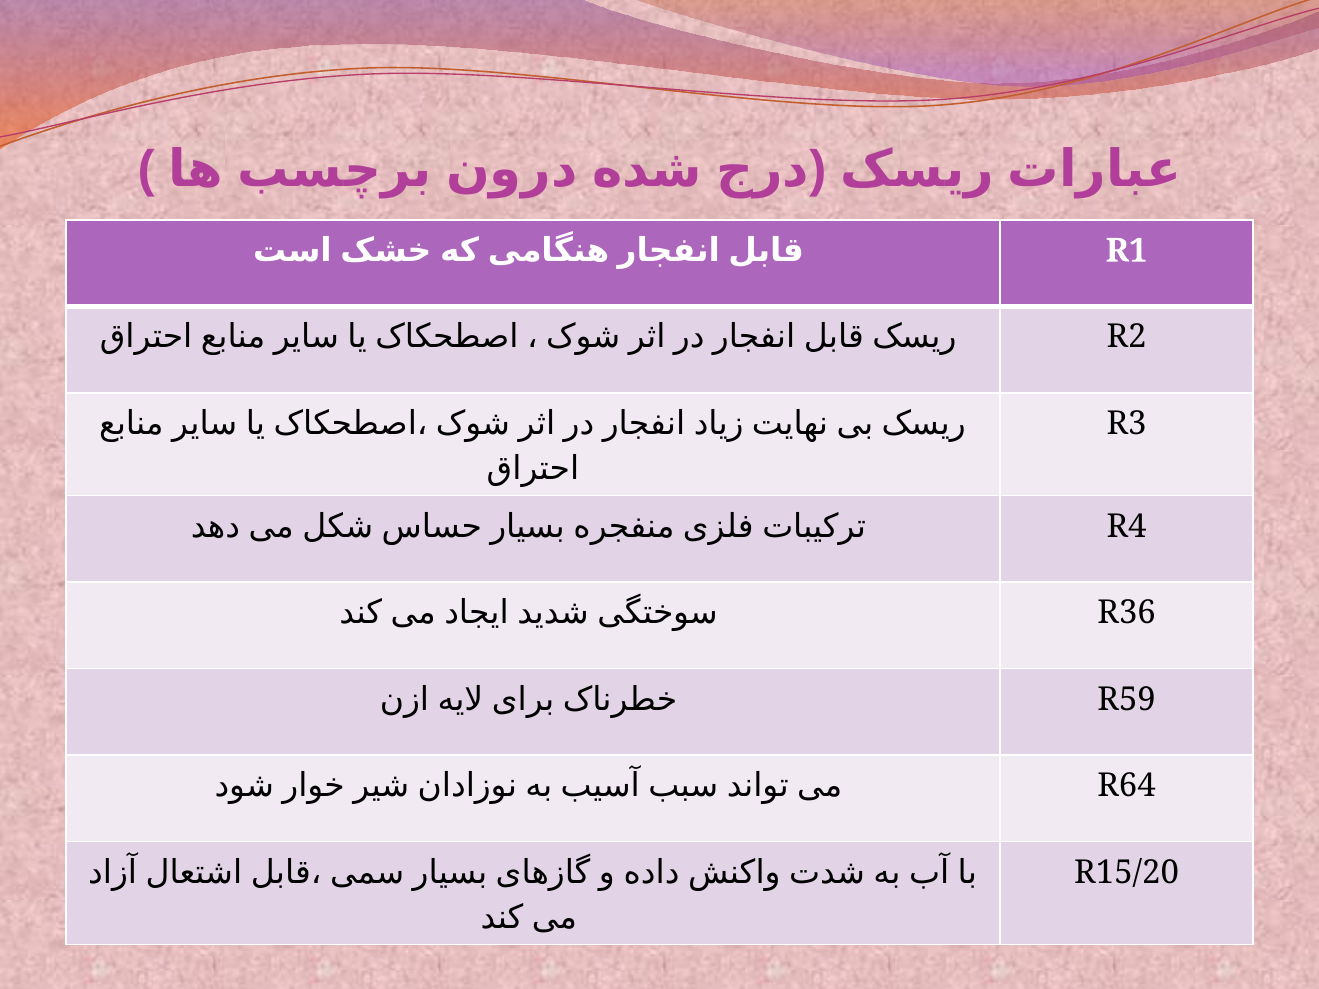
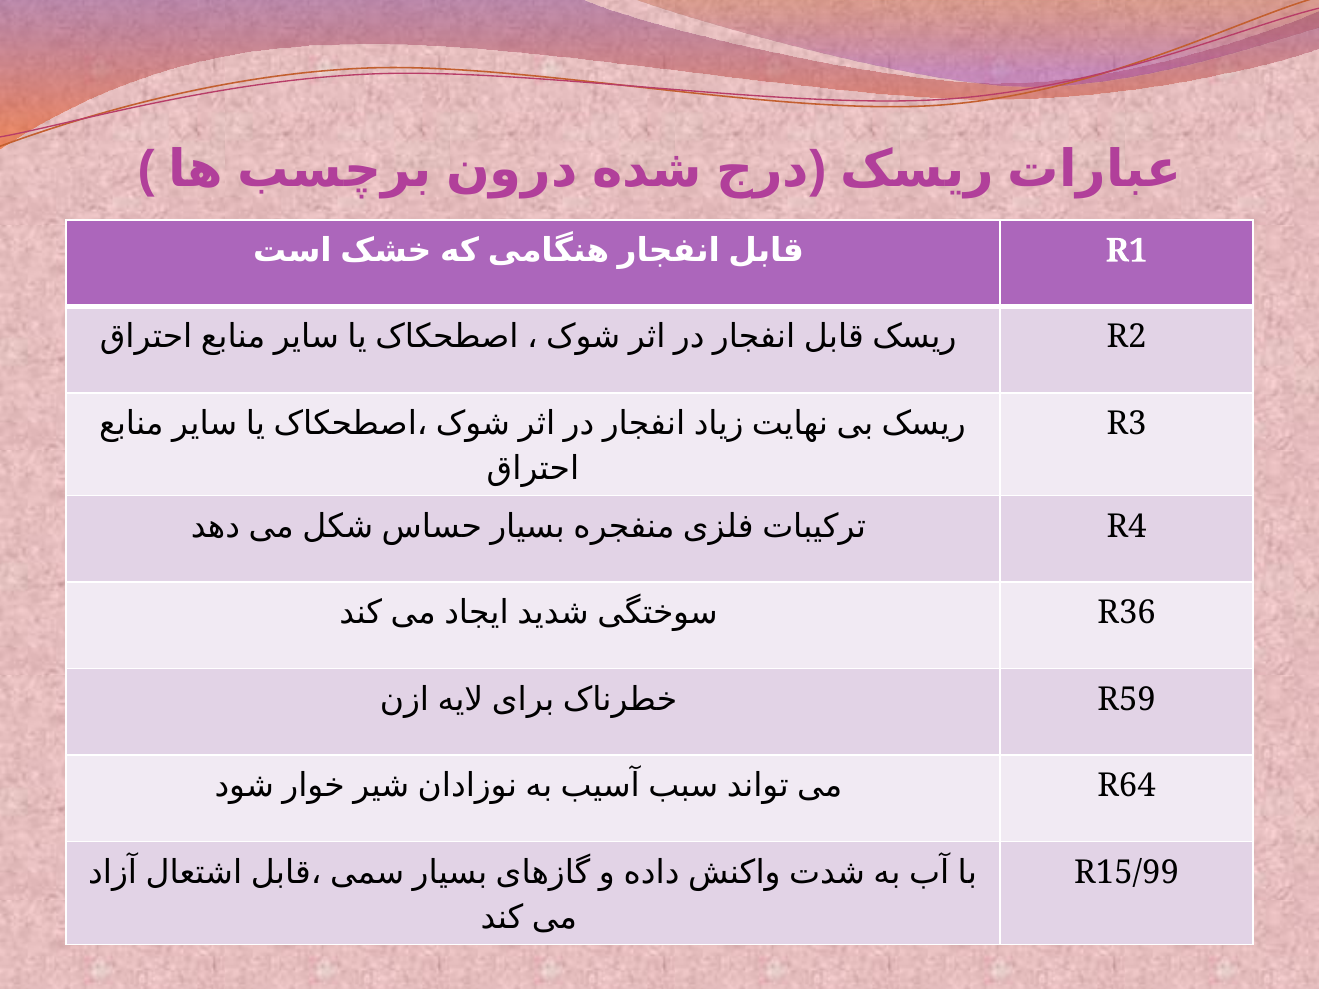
R15/20: R15/20 -> R15/99 (1127, 873)
